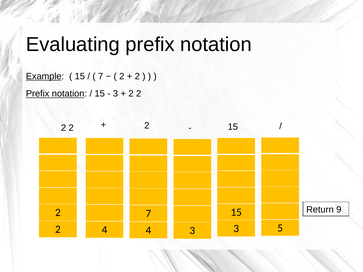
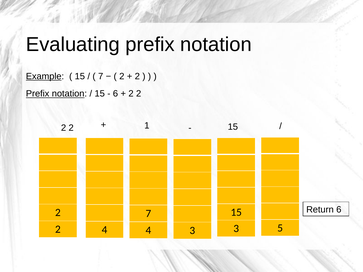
3: 3 -> 6 (115, 94)
2: 2 -> 1 (147, 126)
Return 9: 9 -> 6 (339, 210)
